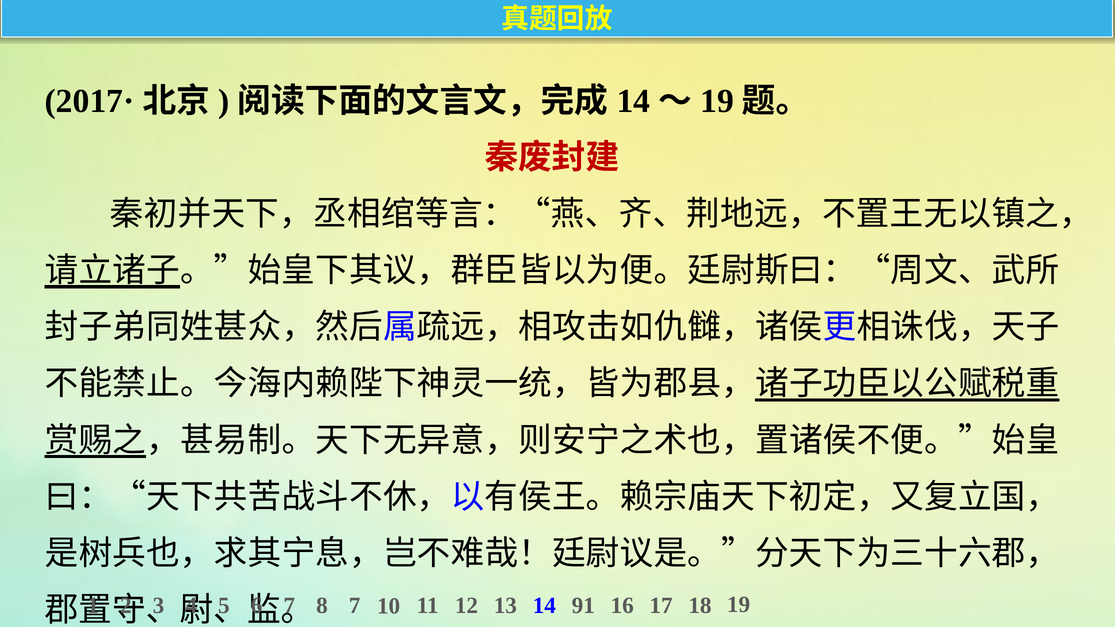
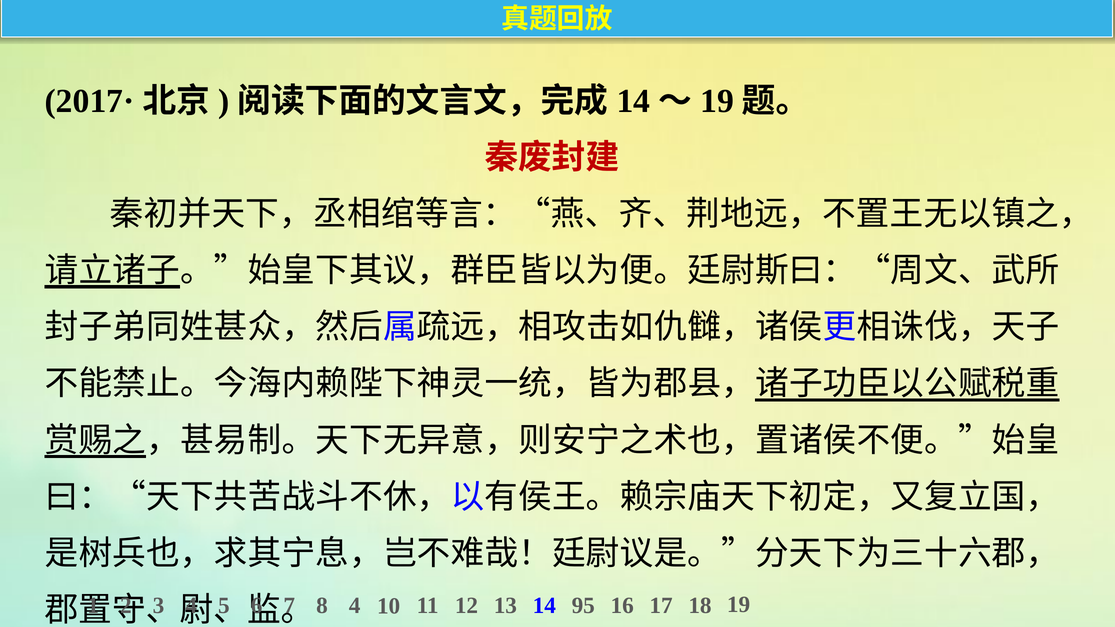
8 7: 7 -> 4 (355, 606)
91: 91 -> 95 (583, 606)
